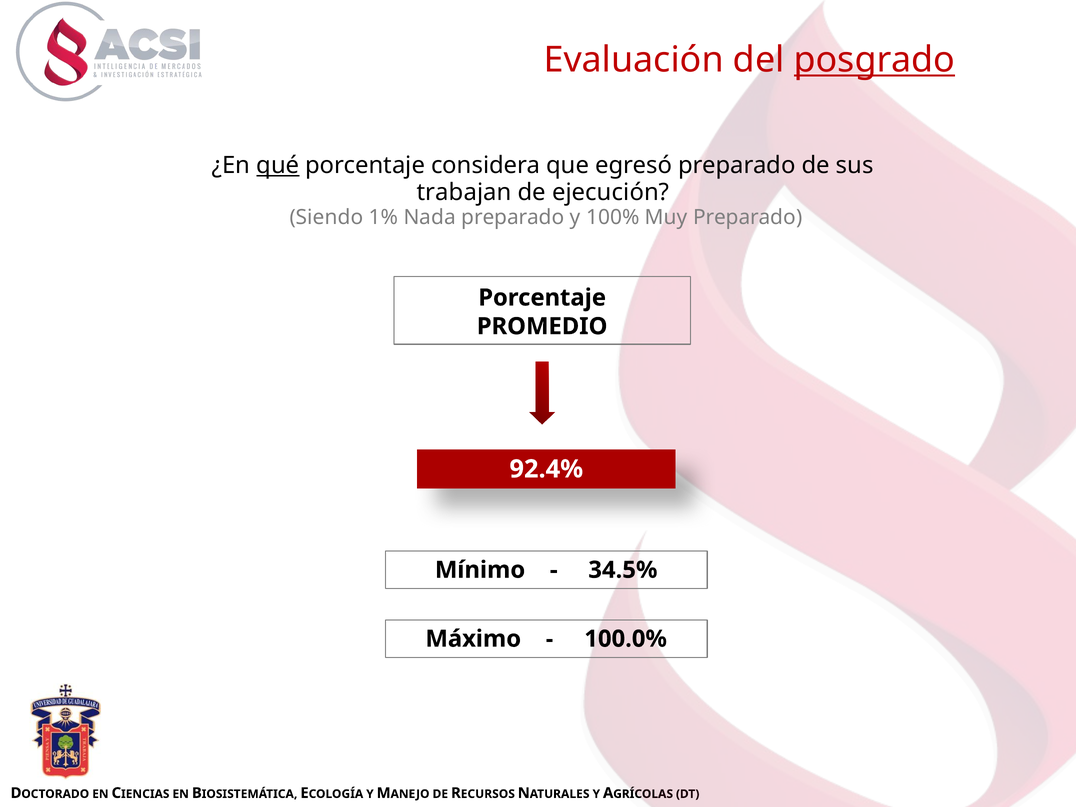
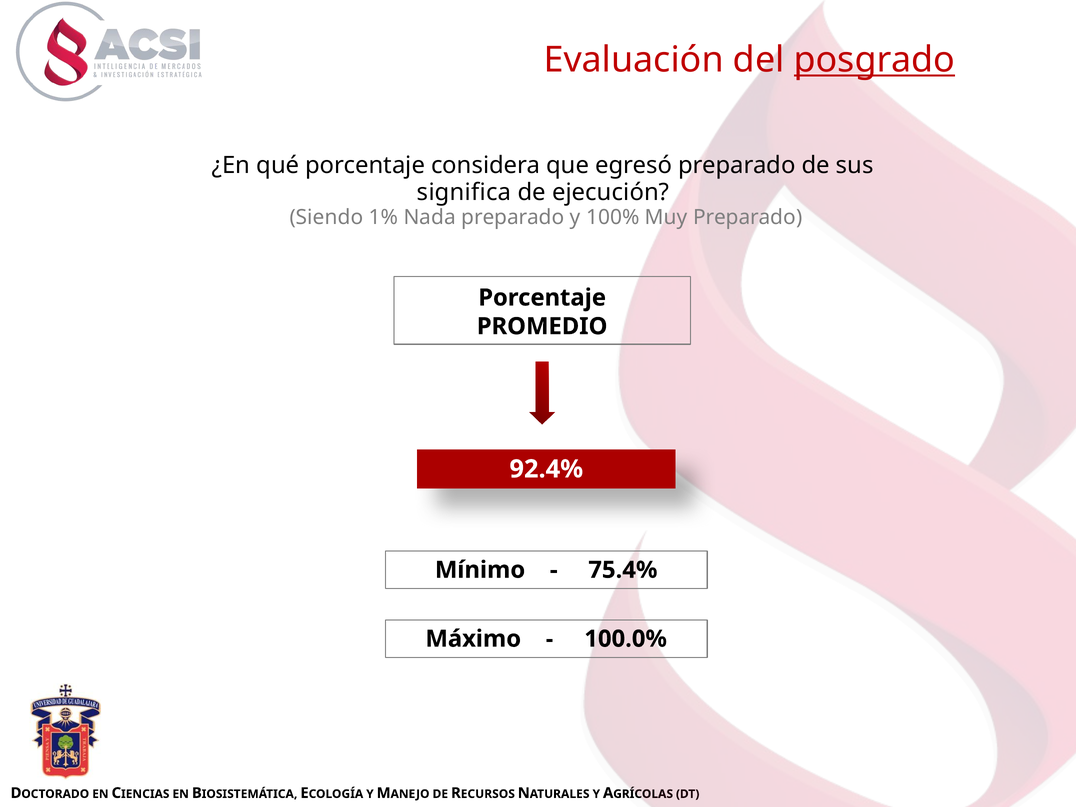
qué underline: present -> none (278, 166)
trabajan: trabajan -> significa (464, 192)
34.5%: 34.5% -> 75.4% (623, 570)
